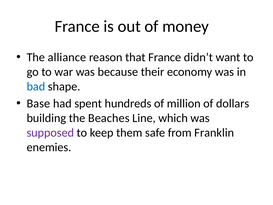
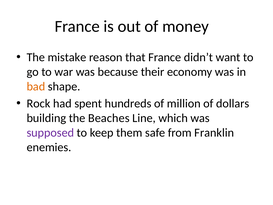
alliance: alliance -> mistake (67, 57)
bad colour: blue -> orange (36, 86)
Base: Base -> Rock (38, 103)
